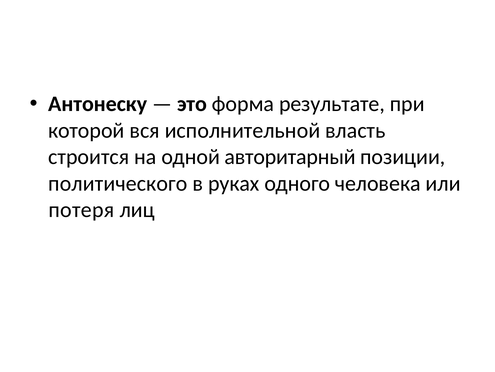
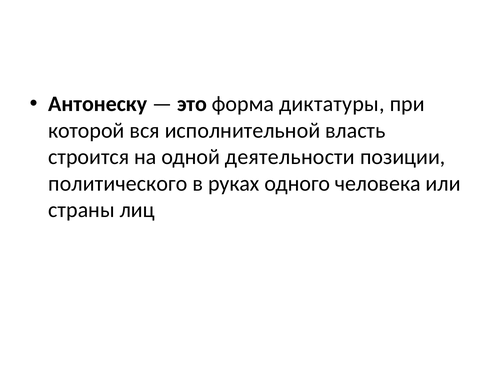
результате: результате -> диктатуры (332, 104)
авторитарный: авторитарный -> деятельности (290, 157)
потеря: потеря -> страны (82, 209)
